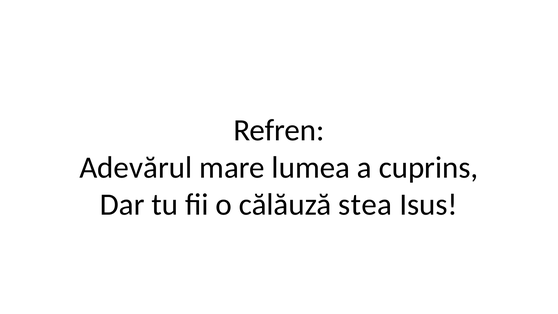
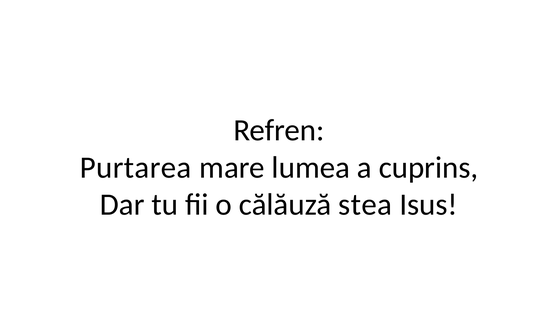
Adevărul: Adevărul -> Purtarea (136, 167)
